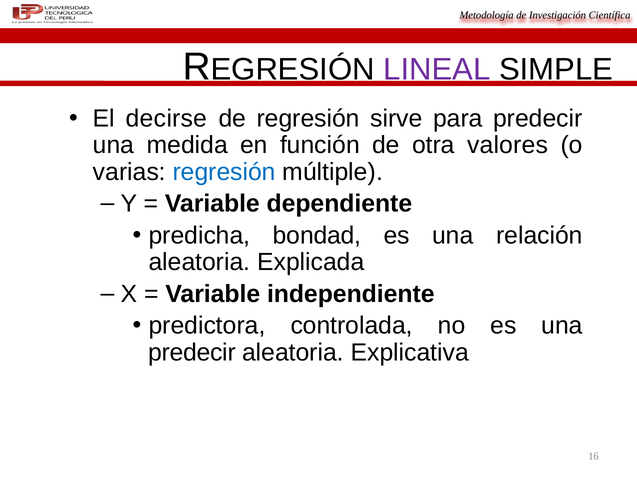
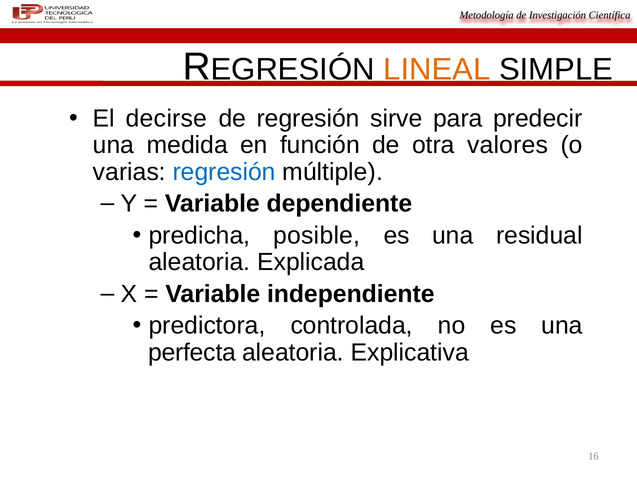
LINEAL colour: purple -> orange (437, 69)
bondad: bondad -> posible (317, 235)
relación: relación -> residual (539, 235)
predecir: predecir -> perfecta (192, 352)
